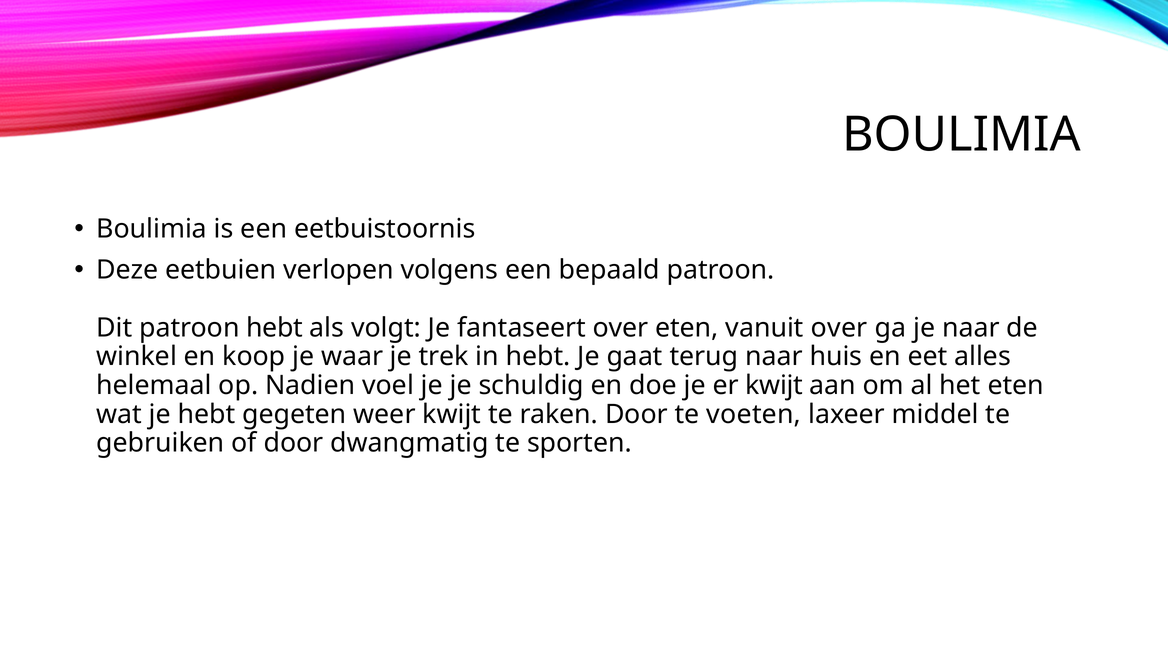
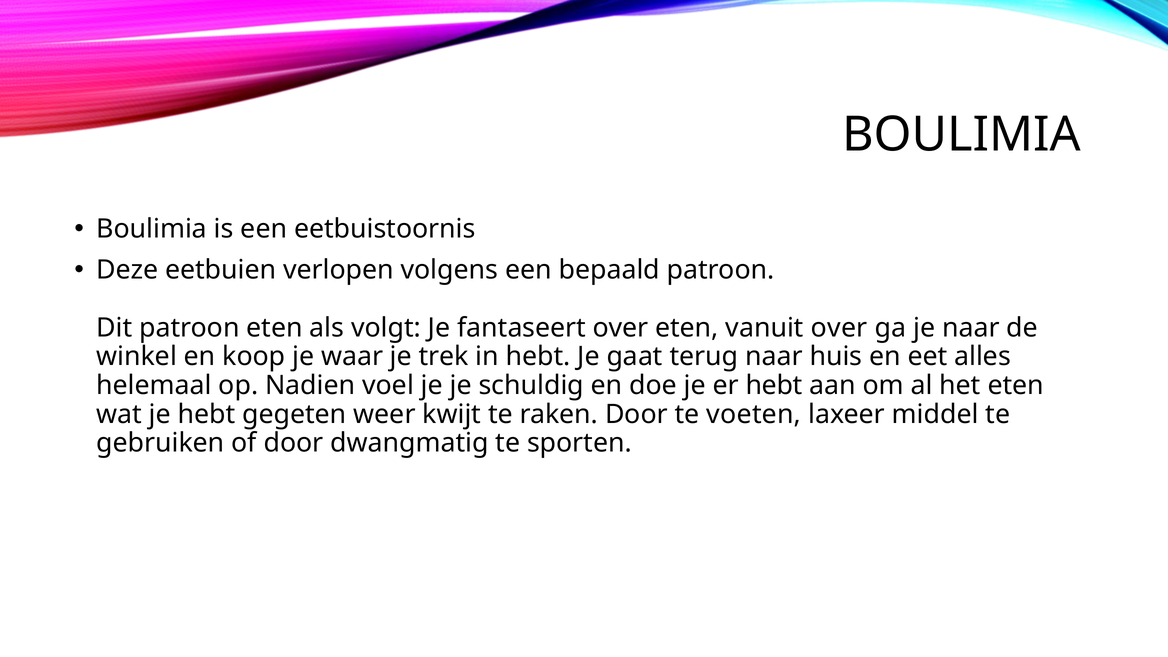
patroon hebt: hebt -> eten (275, 328)
er kwijt: kwijt -> hebt (774, 385)
